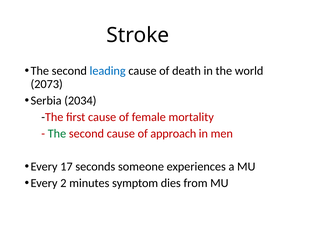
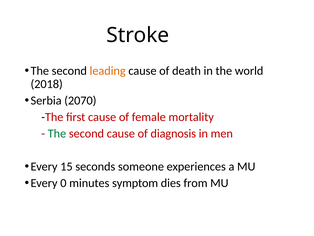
leading colour: blue -> orange (108, 71)
2073: 2073 -> 2018 (47, 84)
2034: 2034 -> 2070 (80, 100)
approach: approach -> diagnosis (173, 133)
17: 17 -> 15 (66, 166)
2: 2 -> 0 (63, 183)
